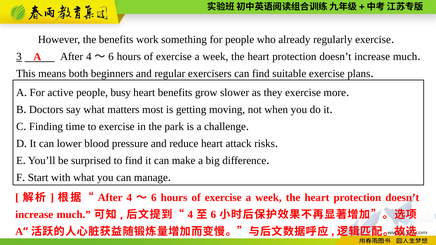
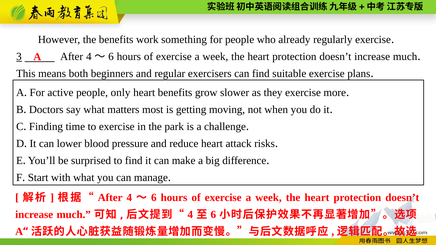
busy: busy -> only (121, 93)
